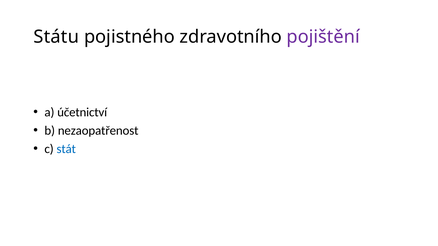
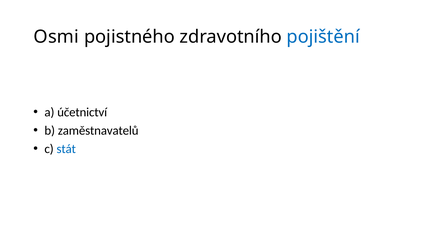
Státu: Státu -> Osmi (56, 37)
pojištění colour: purple -> blue (323, 37)
nezaopatřenost: nezaopatřenost -> zaměstnavatelů (98, 131)
